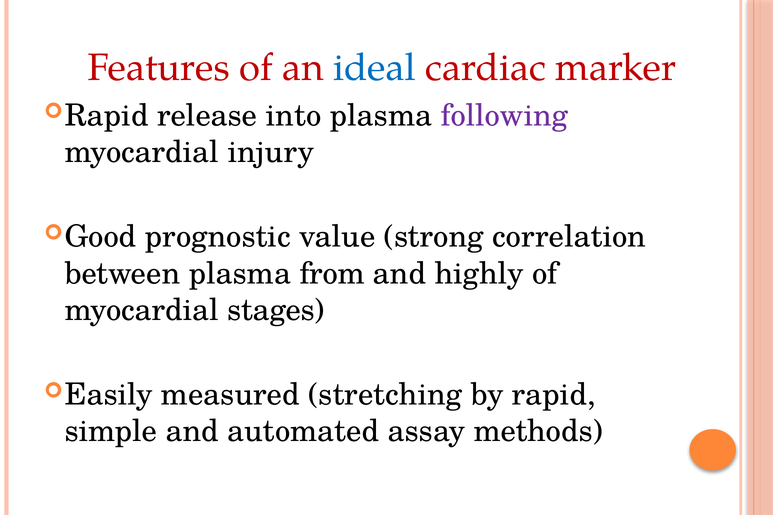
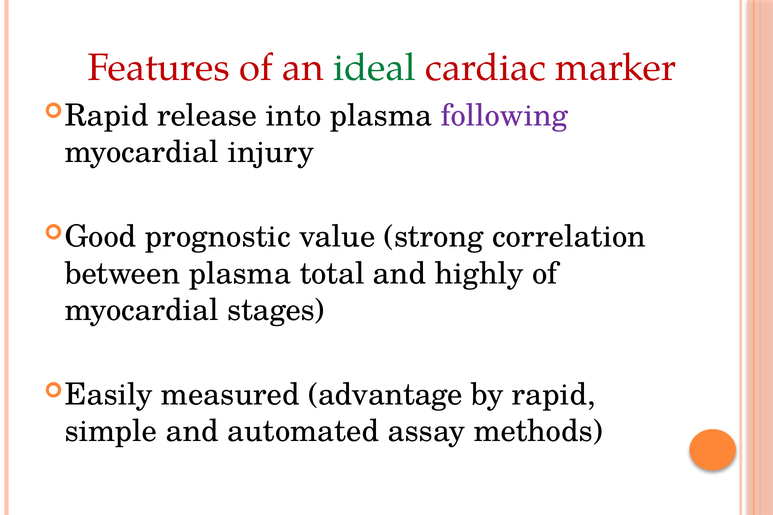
ideal colour: blue -> green (375, 68)
from: from -> total (332, 274)
stretching: stretching -> advantage (385, 395)
